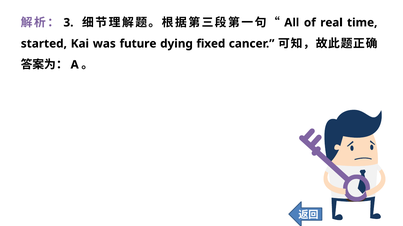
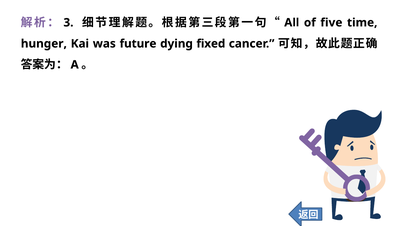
real: real -> five (331, 23)
started: started -> hunger (44, 44)
